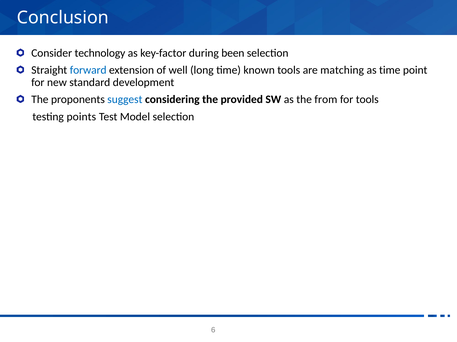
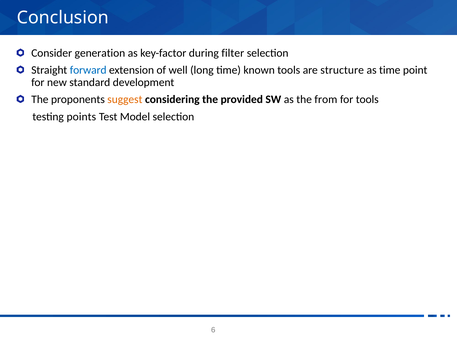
technology: technology -> generation (100, 53)
been: been -> filter (233, 53)
matching: matching -> structure (342, 70)
suggest colour: blue -> orange (125, 100)
